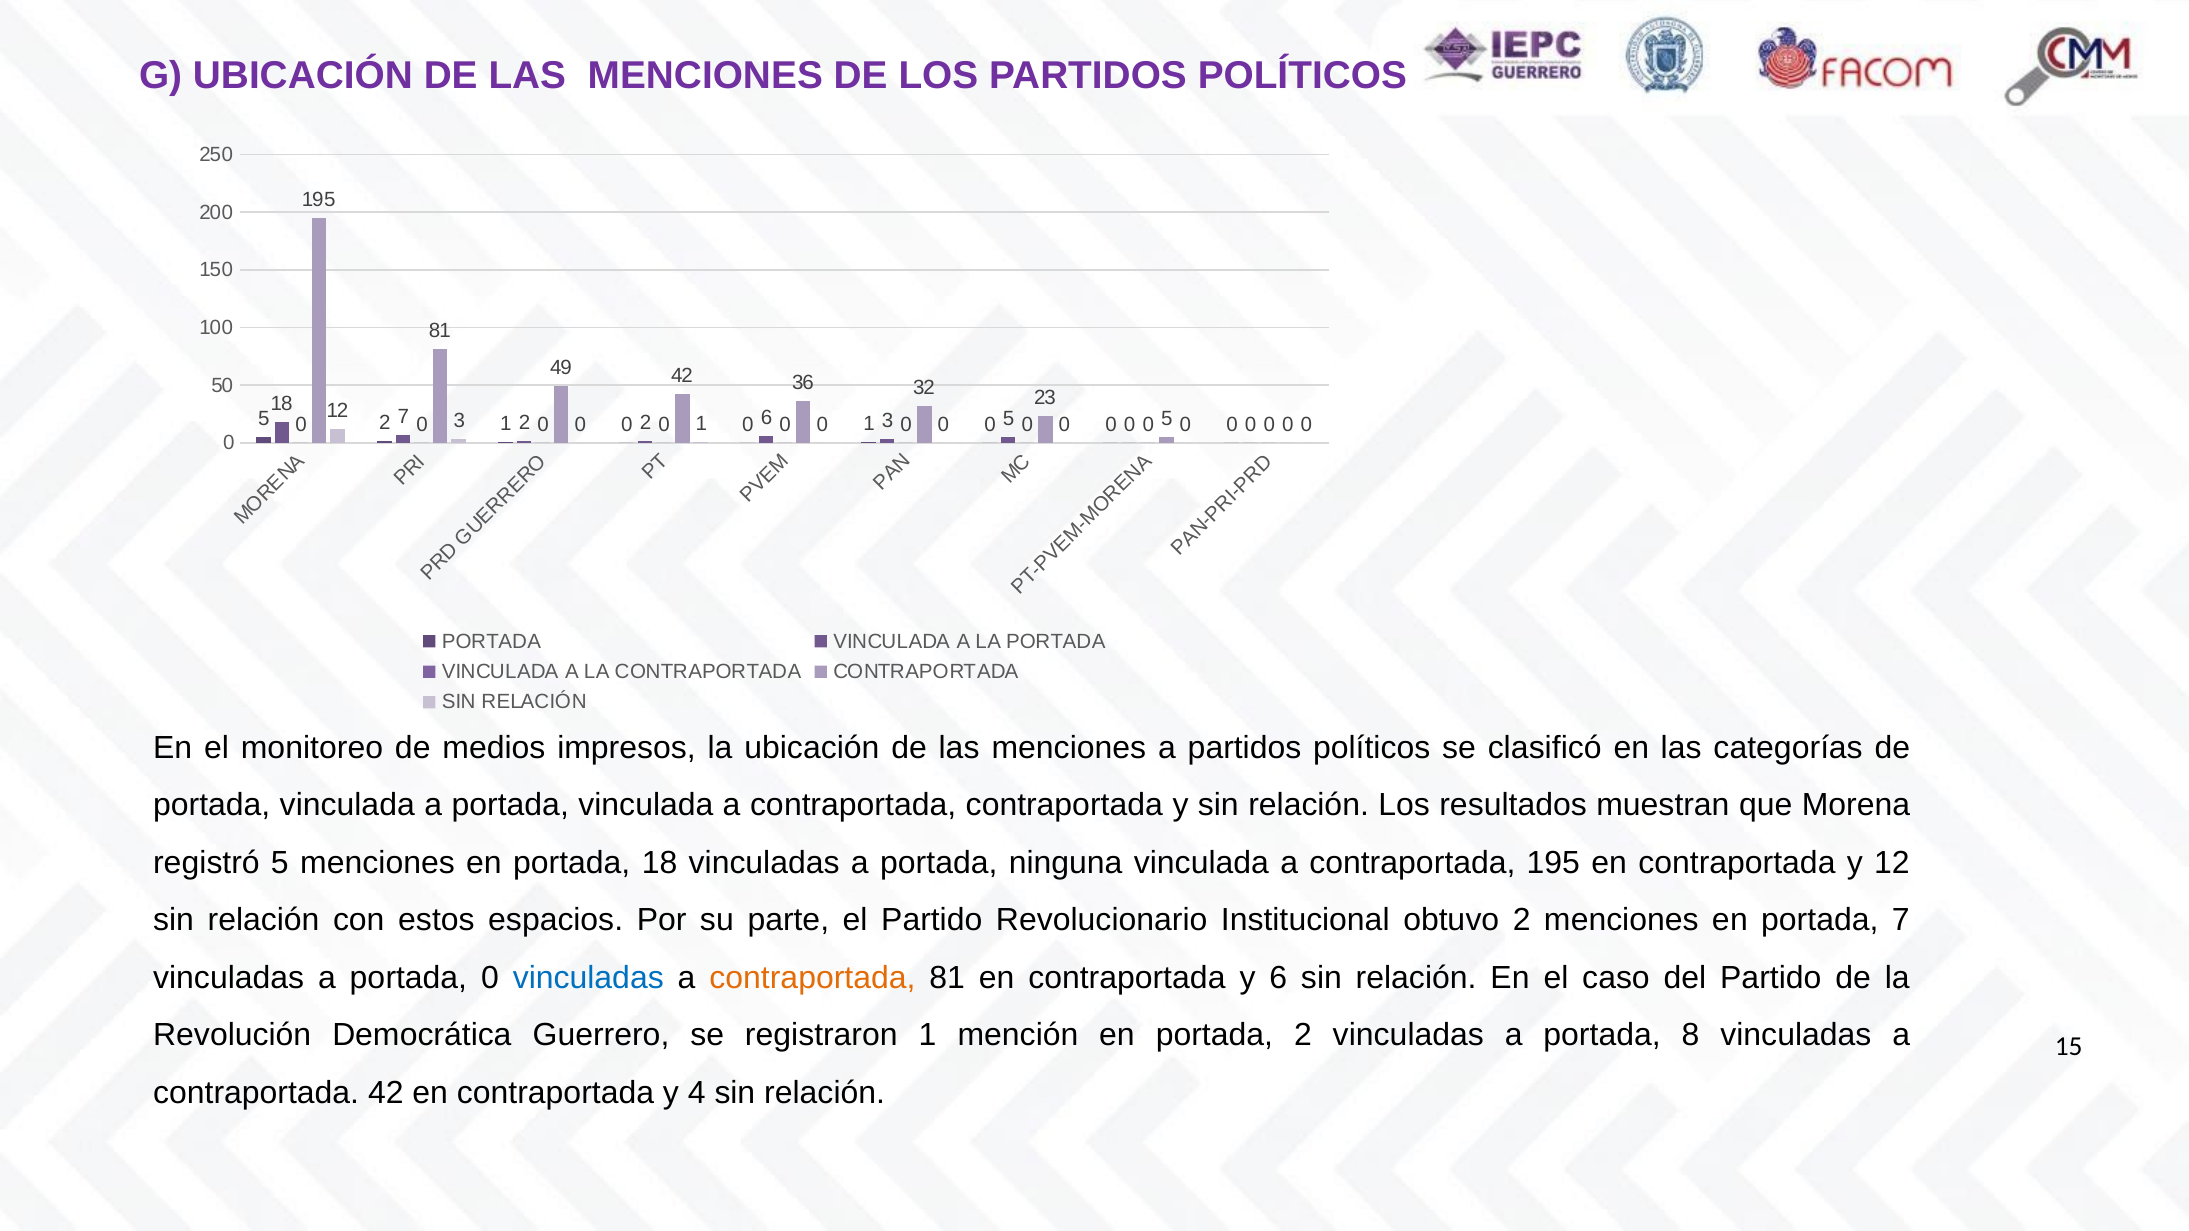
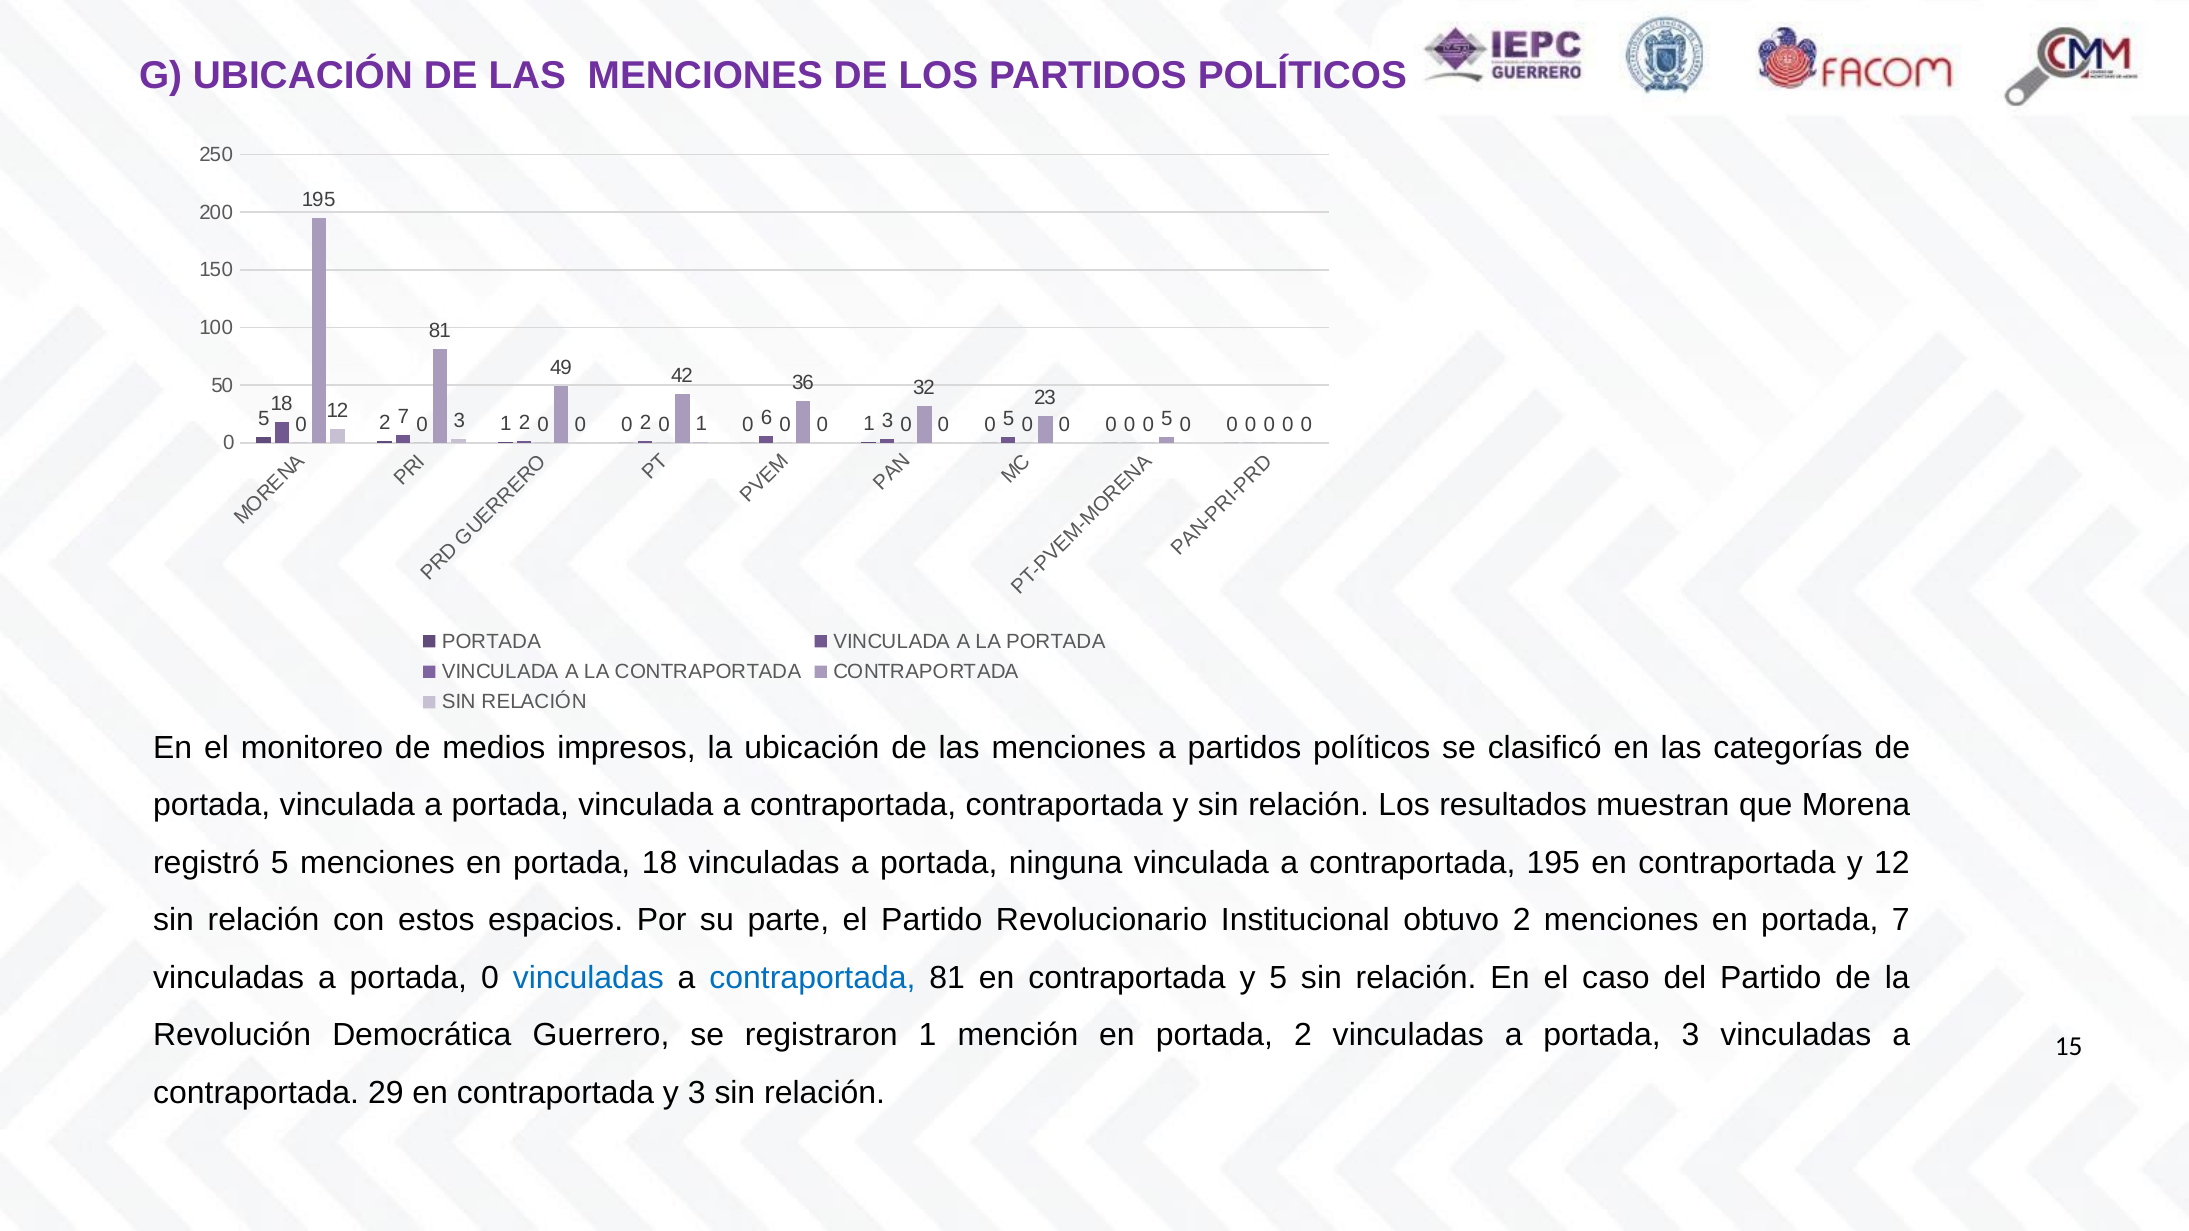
contraportada colour: orange -> blue (812, 978)
y 6: 6 -> 5 (1278, 978)
portada 8: 8 -> 3 (1691, 1035)
contraportada 42: 42 -> 29 (386, 1093)
y 4: 4 -> 3 (697, 1093)
